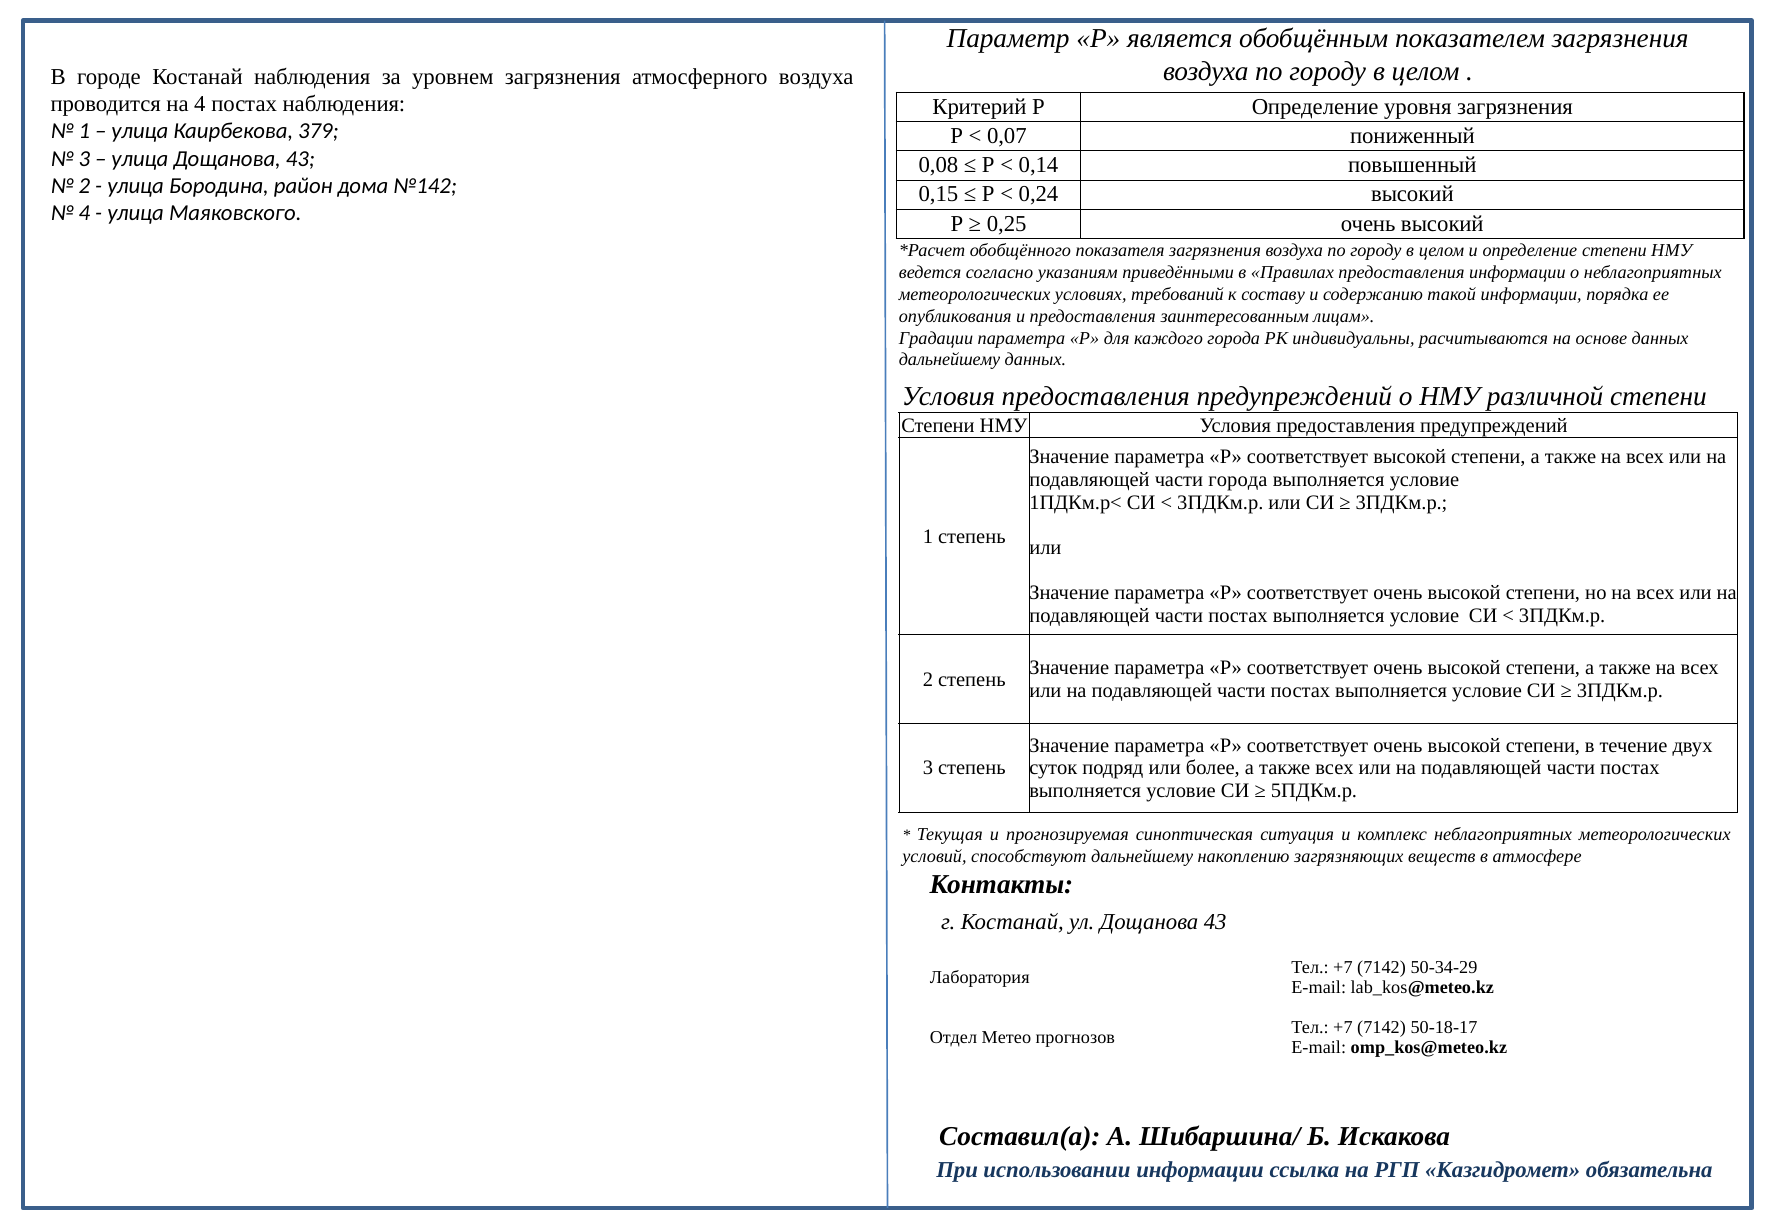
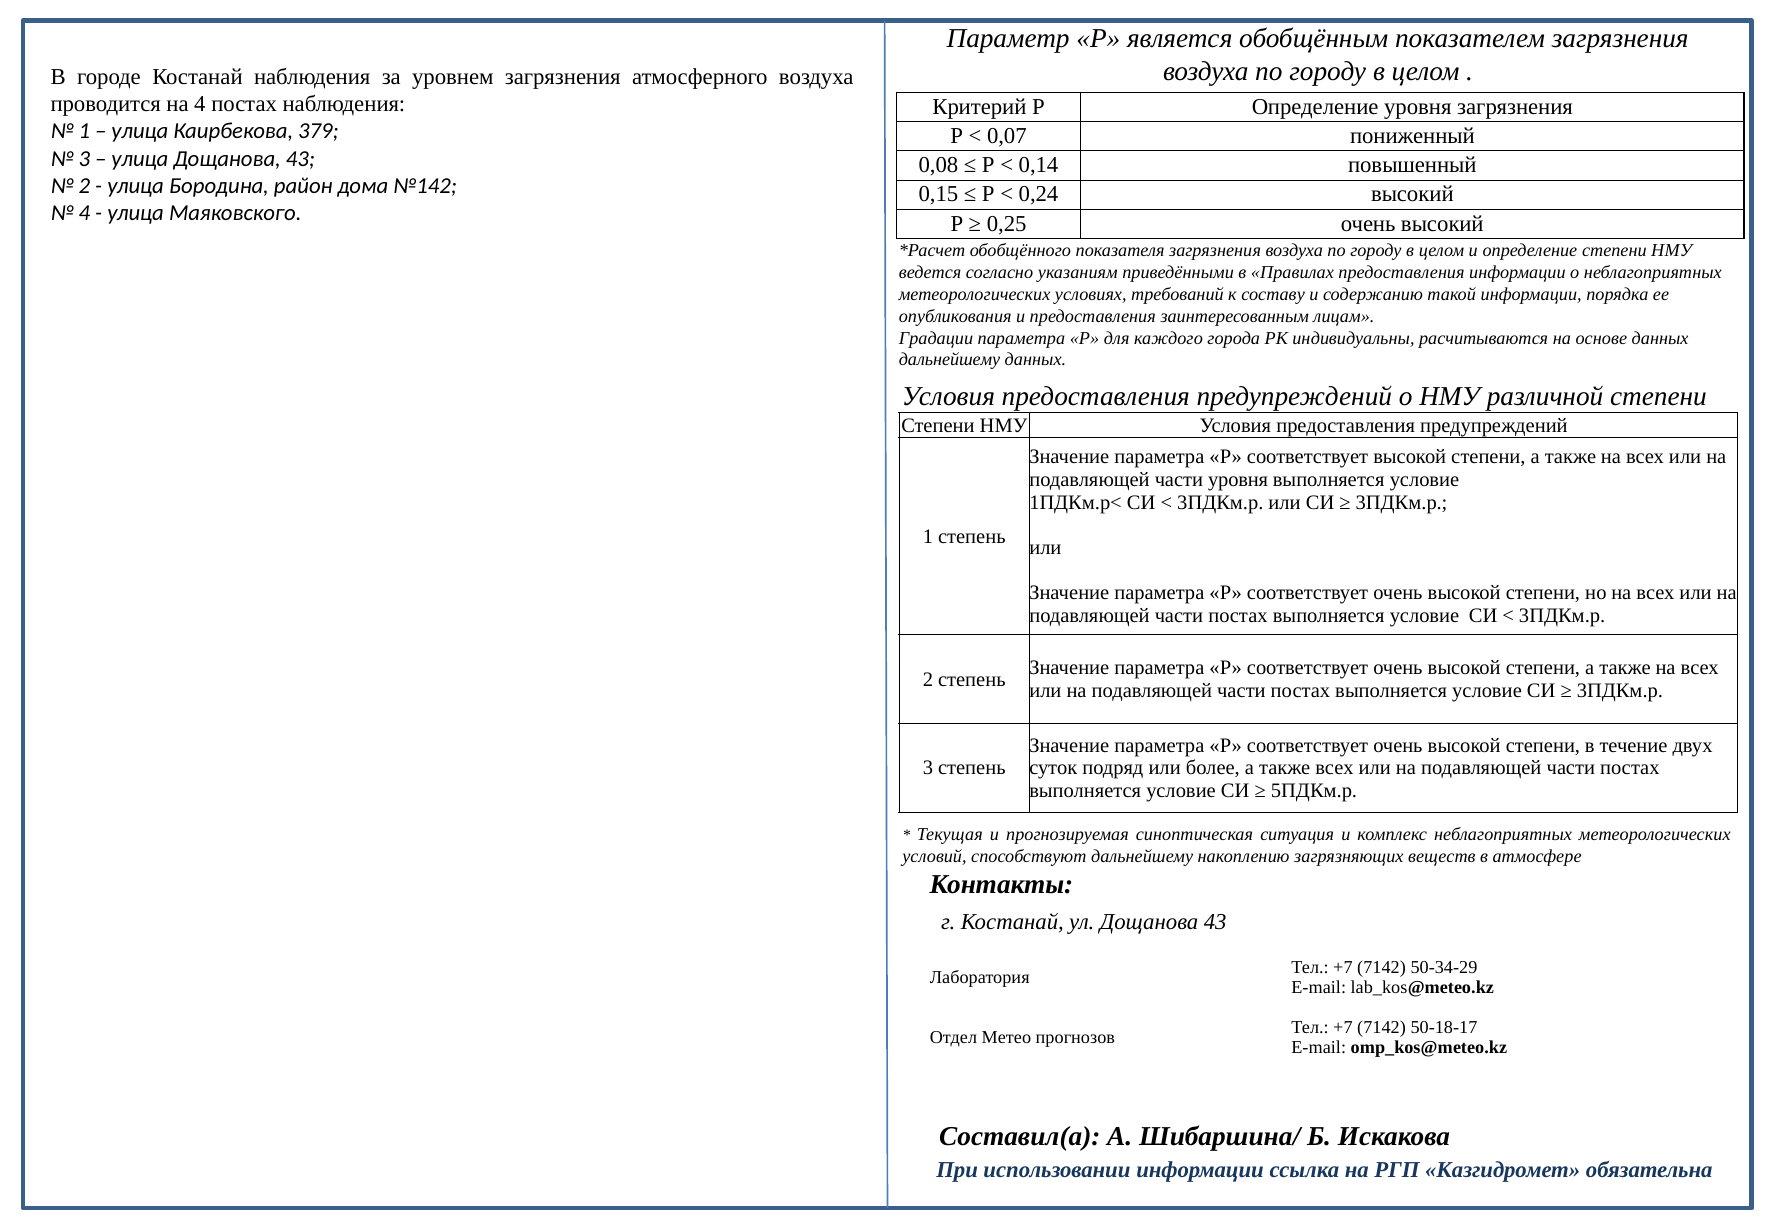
части города: города -> уровня (1238, 480)
